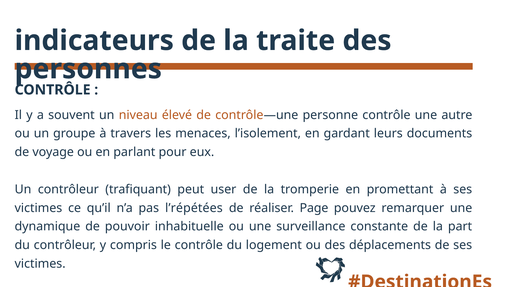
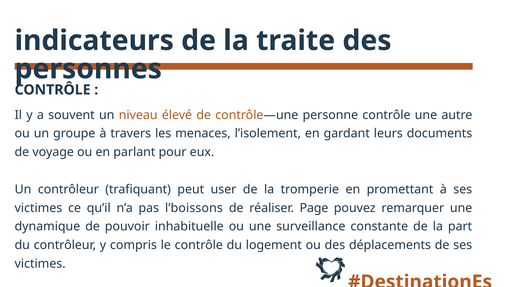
l’répétées: l’répétées -> l’boissons (194, 208)
